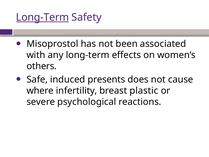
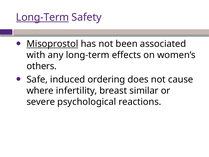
Misoprostol underline: none -> present (52, 44)
presents: presents -> ordering (106, 79)
plastic: plastic -> similar (144, 90)
